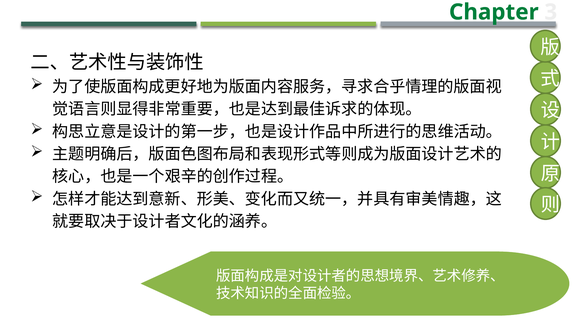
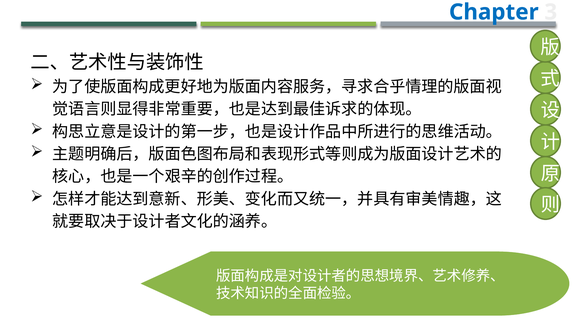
Chapter colour: green -> blue (494, 12)
